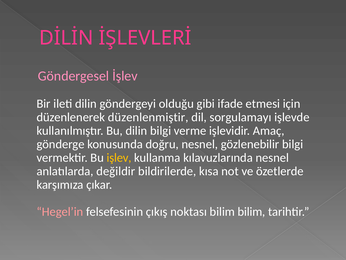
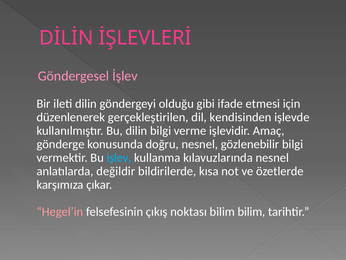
düzenlenmiştir: düzenlenmiştir -> gerçekleştirilen (148, 117)
sorgulamayı: sorgulamayı -> kendisinden (241, 117)
işlev colour: yellow -> light blue (119, 157)
